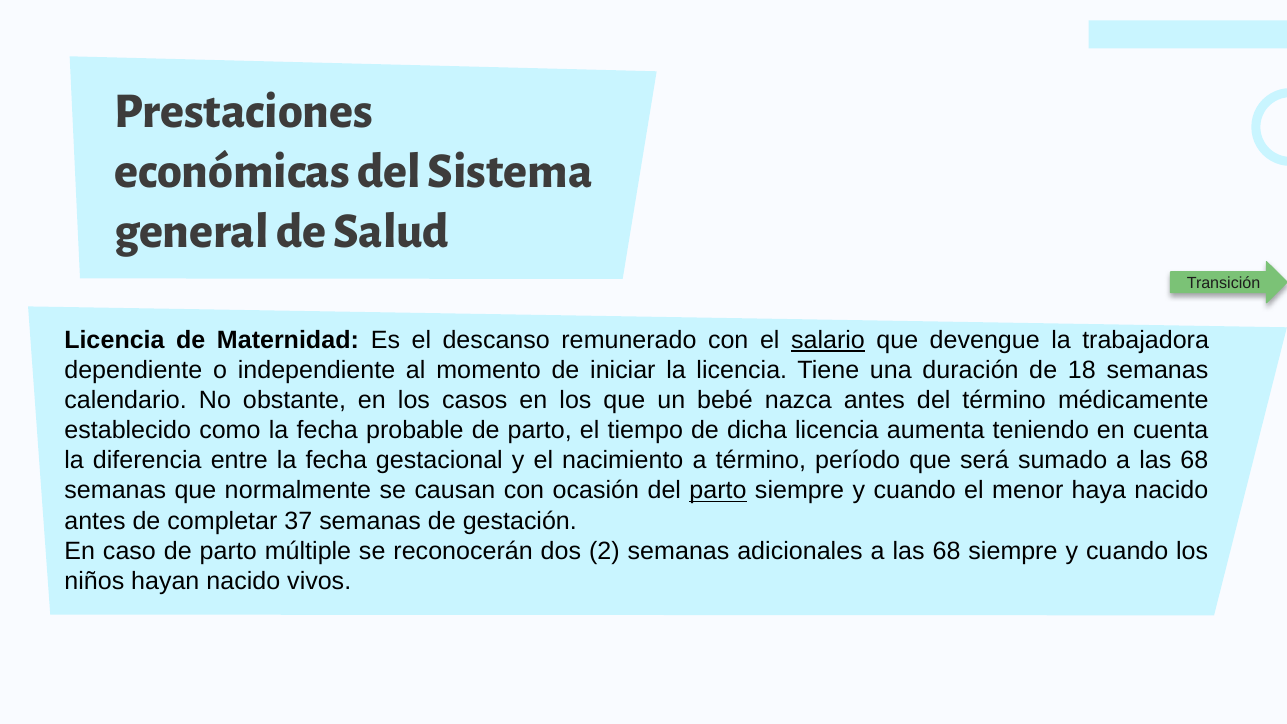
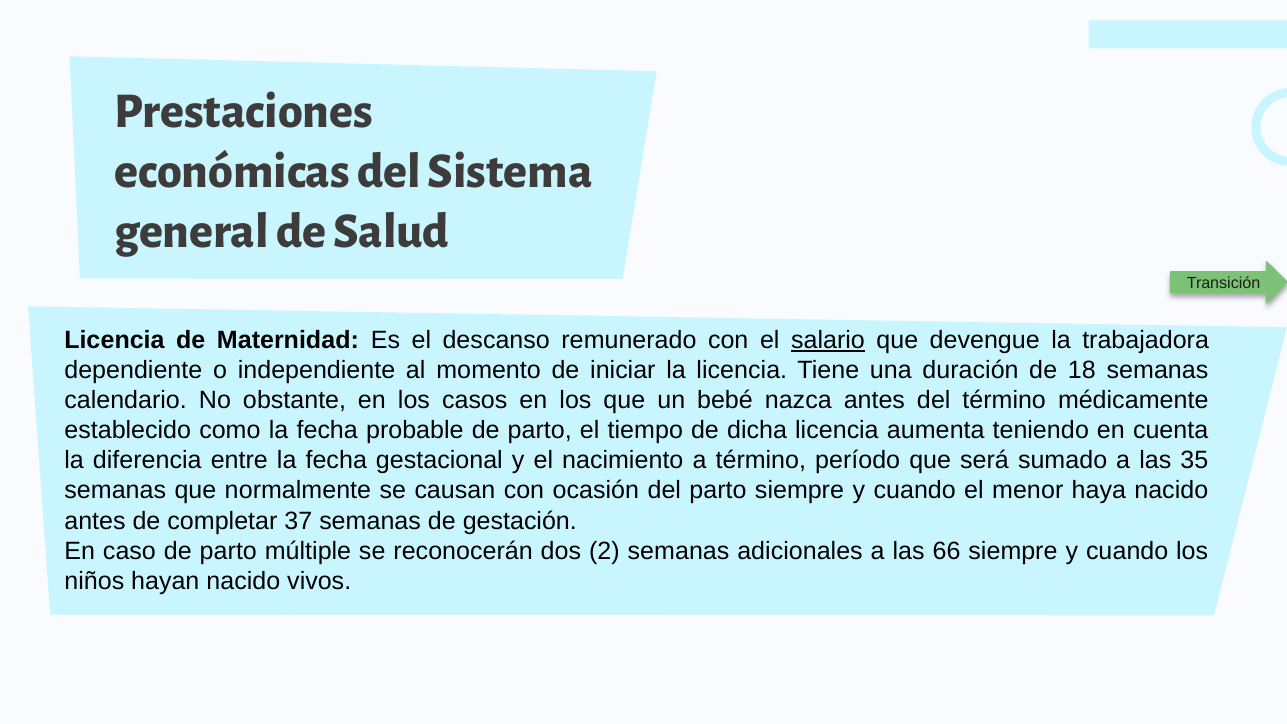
sumado a las 68: 68 -> 35 (1194, 461)
parto underline: present -> none (718, 491)
adicionales a las 68: 68 -> 66 (947, 551)
